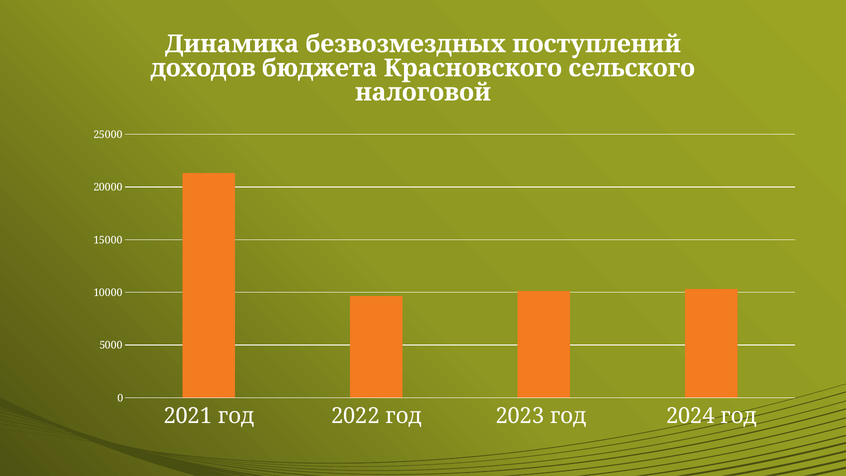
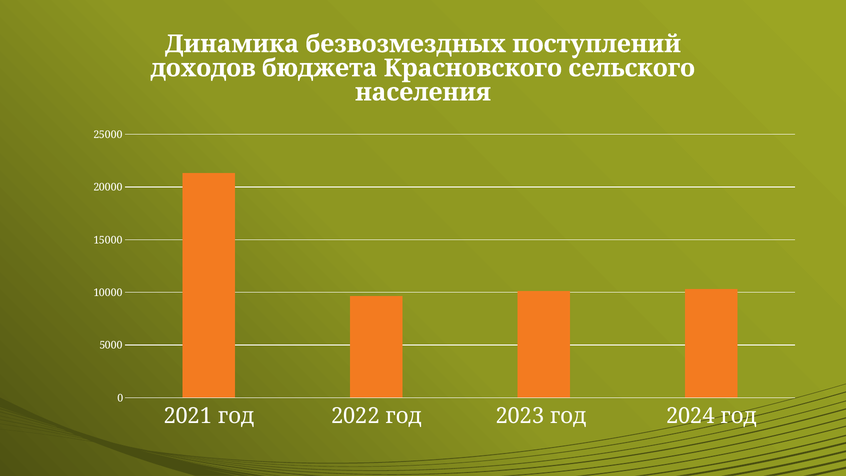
налоговой: налоговой -> населения (423, 92)
